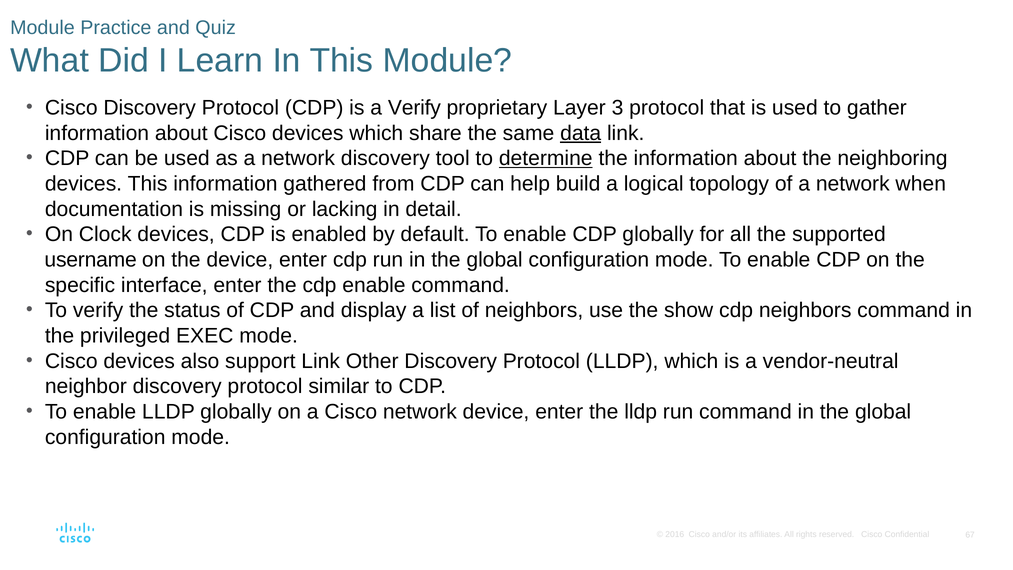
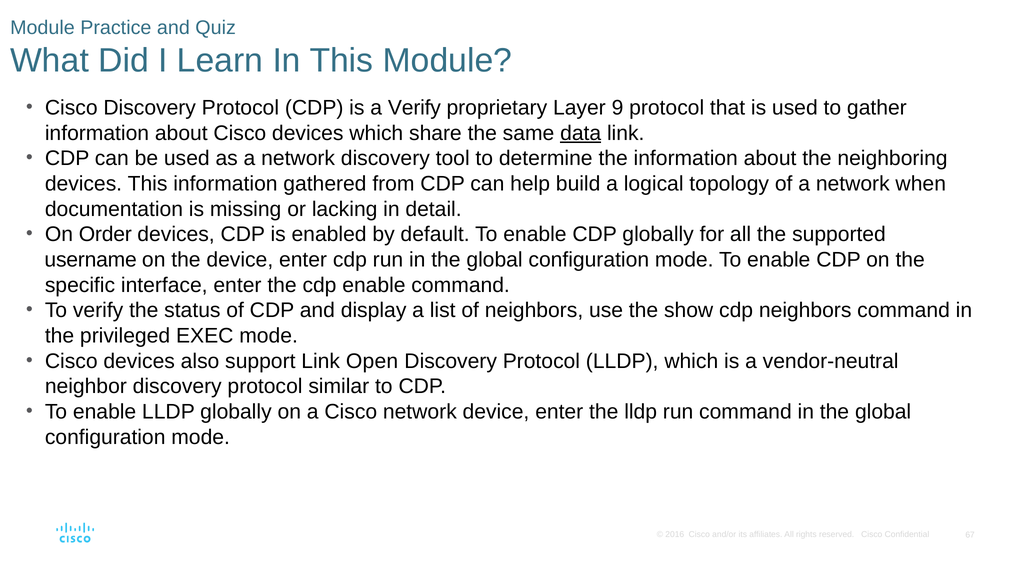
3: 3 -> 9 (618, 108)
determine underline: present -> none (546, 158)
Clock: Clock -> Order (105, 234)
Other: Other -> Open (372, 361)
